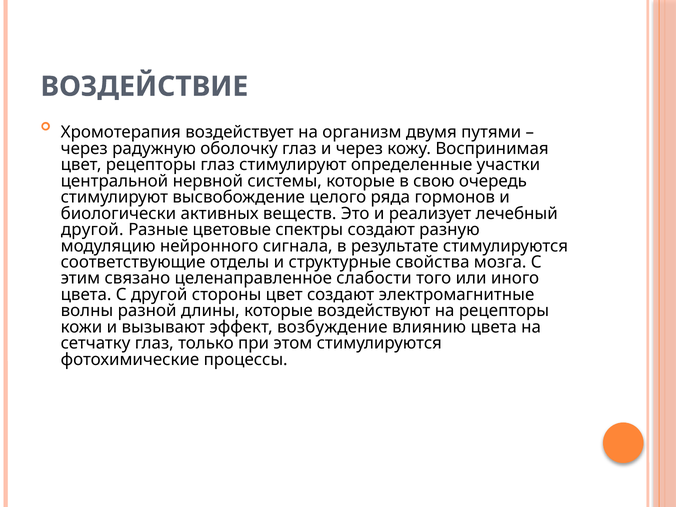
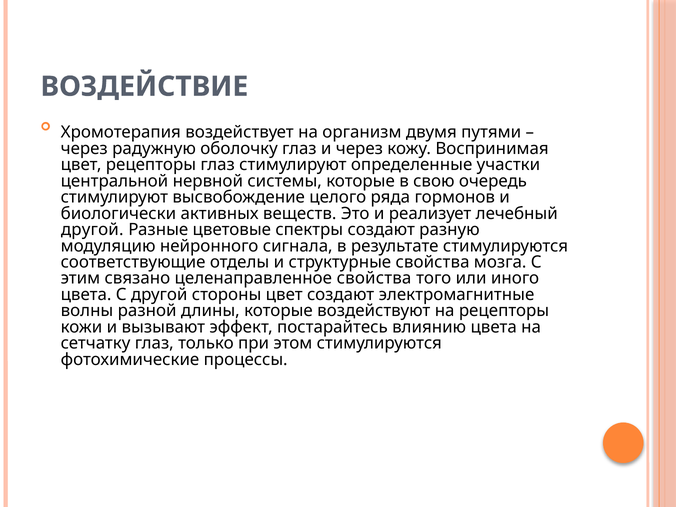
целенаправленное слабости: слабости -> свойства (374, 278)
возбуждение: возбуждение -> постарайтесь (332, 327)
